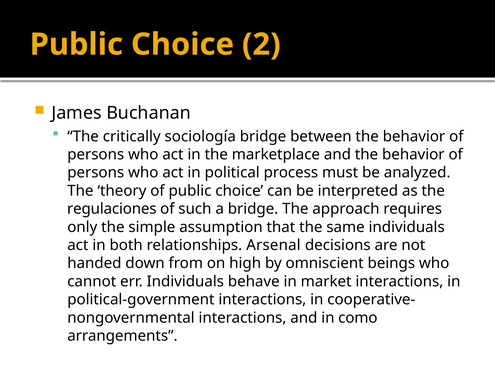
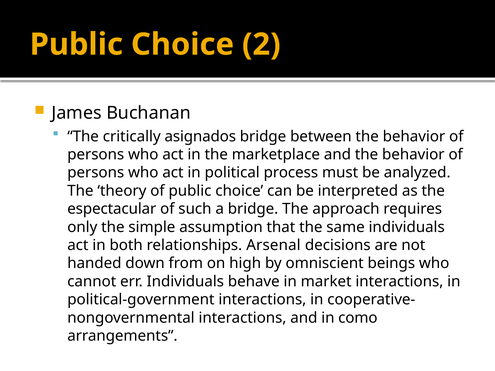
sociología: sociología -> asignados (200, 136)
regulaciones: regulaciones -> espectacular (112, 209)
